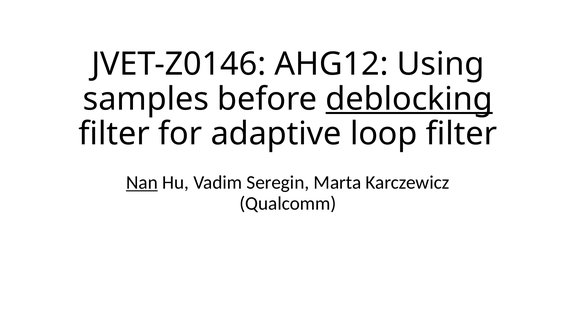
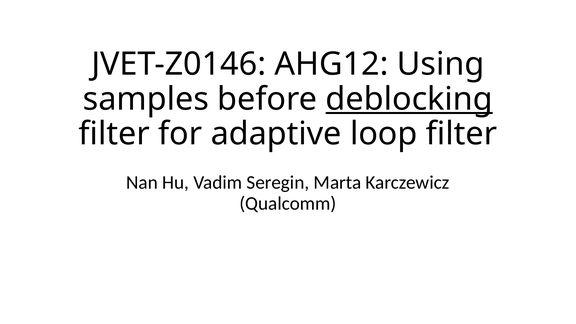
Nan underline: present -> none (142, 183)
